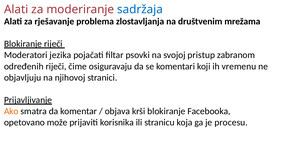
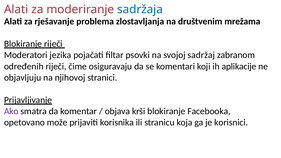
pristup: pristup -> sadržaj (201, 55)
vremenu: vremenu -> aplikacije (239, 66)
Ako colour: orange -> purple (11, 111)
procesu: procesu -> korisnici (231, 123)
